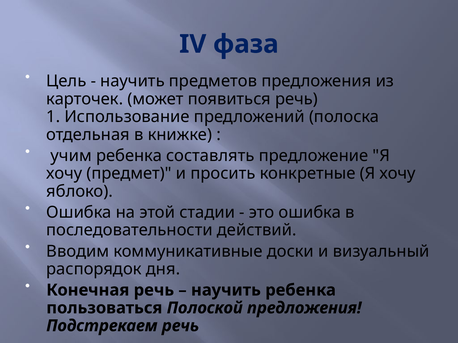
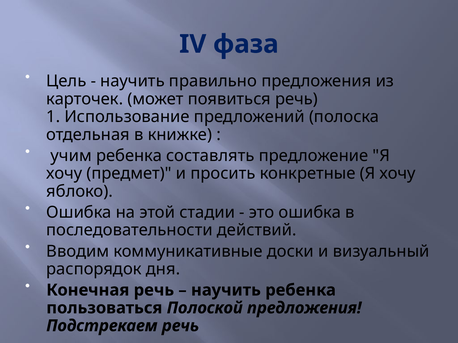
предметов: предметов -> правильно (213, 81)
